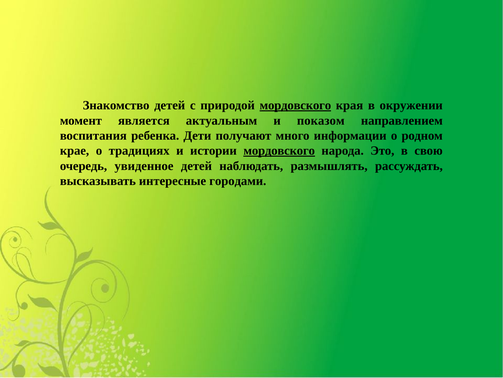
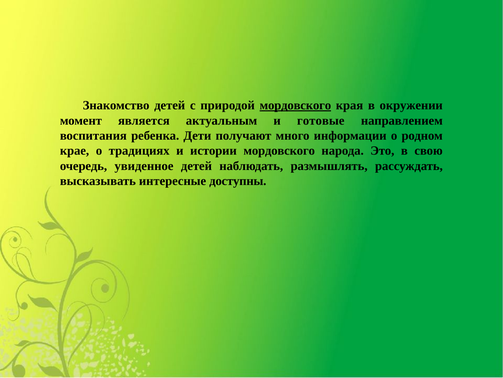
показом: показом -> готовые (321, 120)
мордовского underline: present -> none (279, 150)
городами: городами -> доступны (238, 181)
